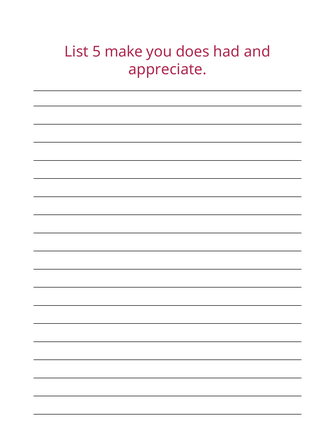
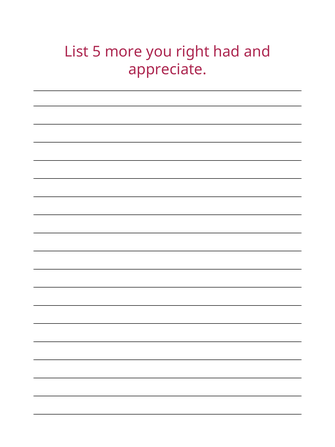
make: make -> more (124, 52)
does: does -> right (193, 52)
